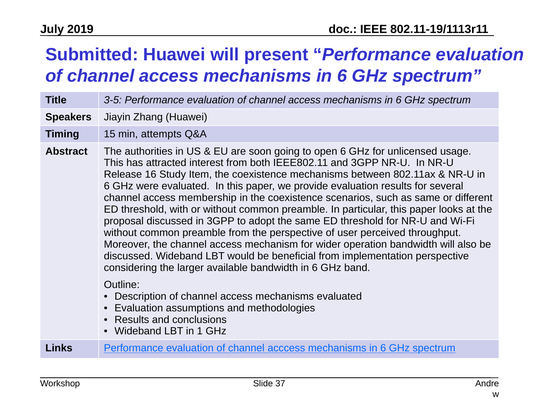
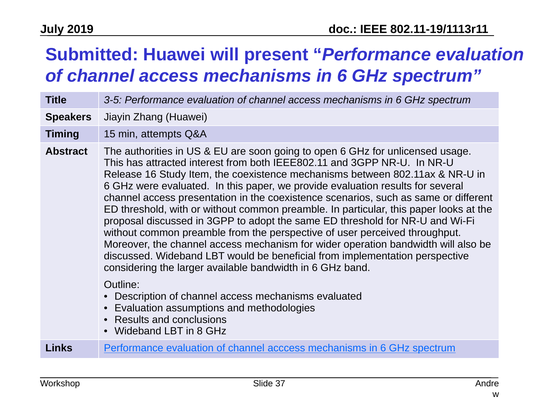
membership: membership -> presentation (208, 198)
1: 1 -> 8 (200, 332)
